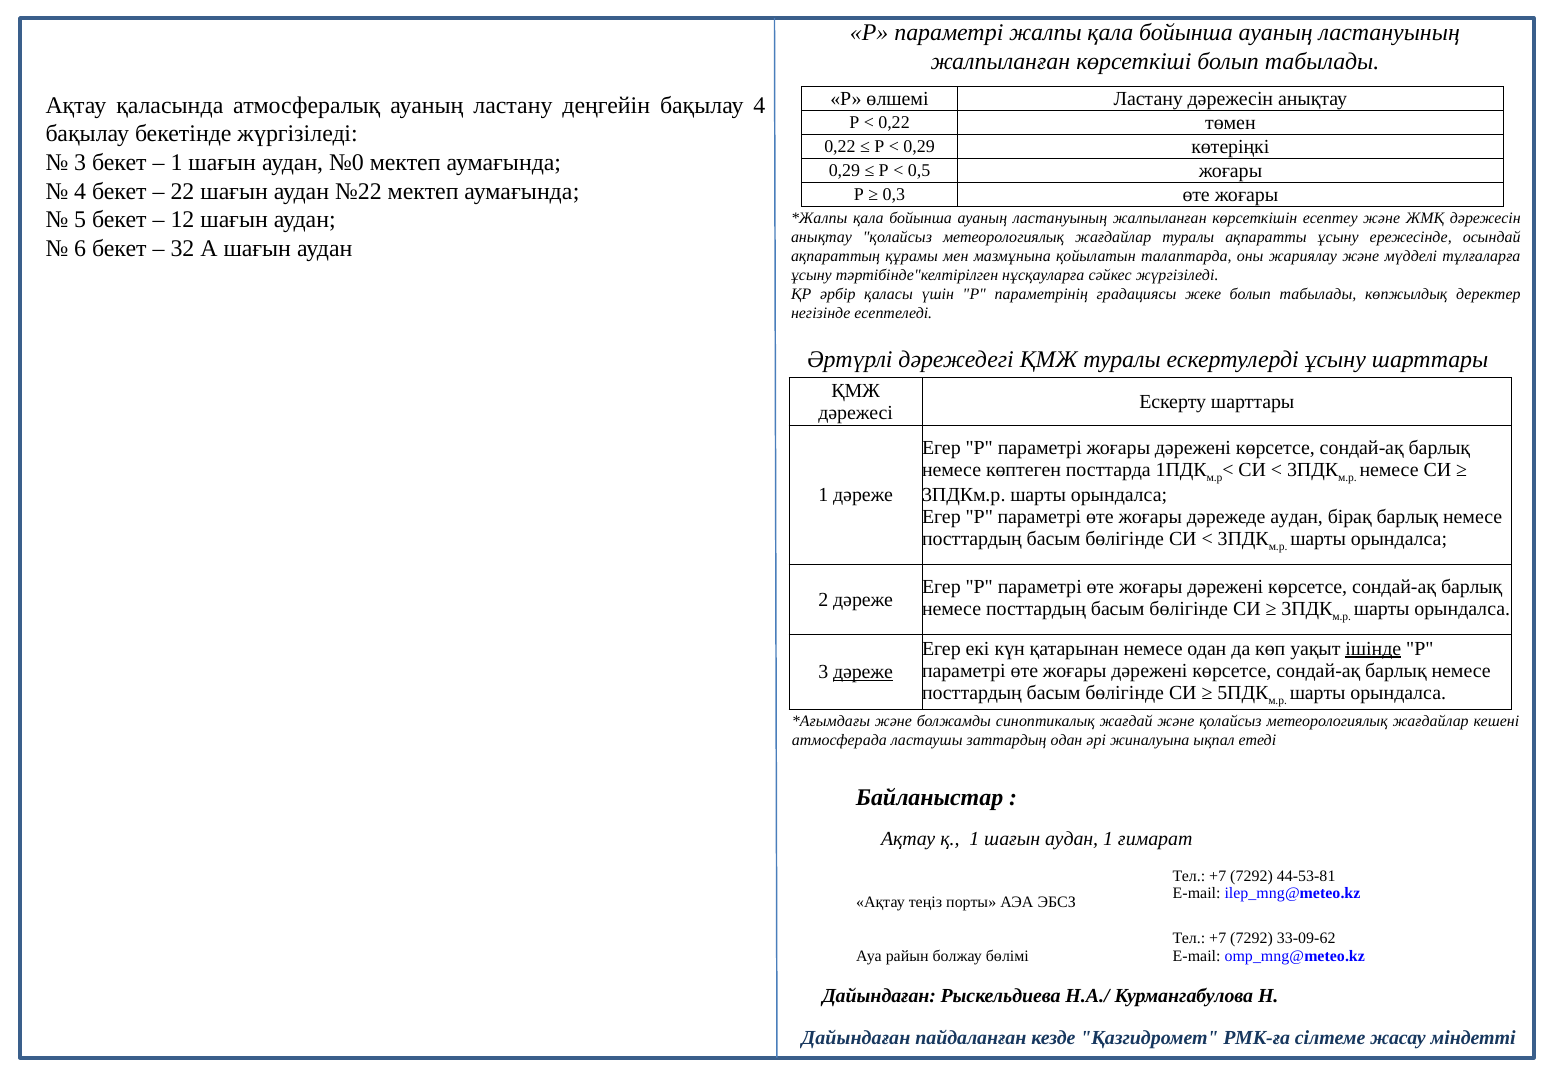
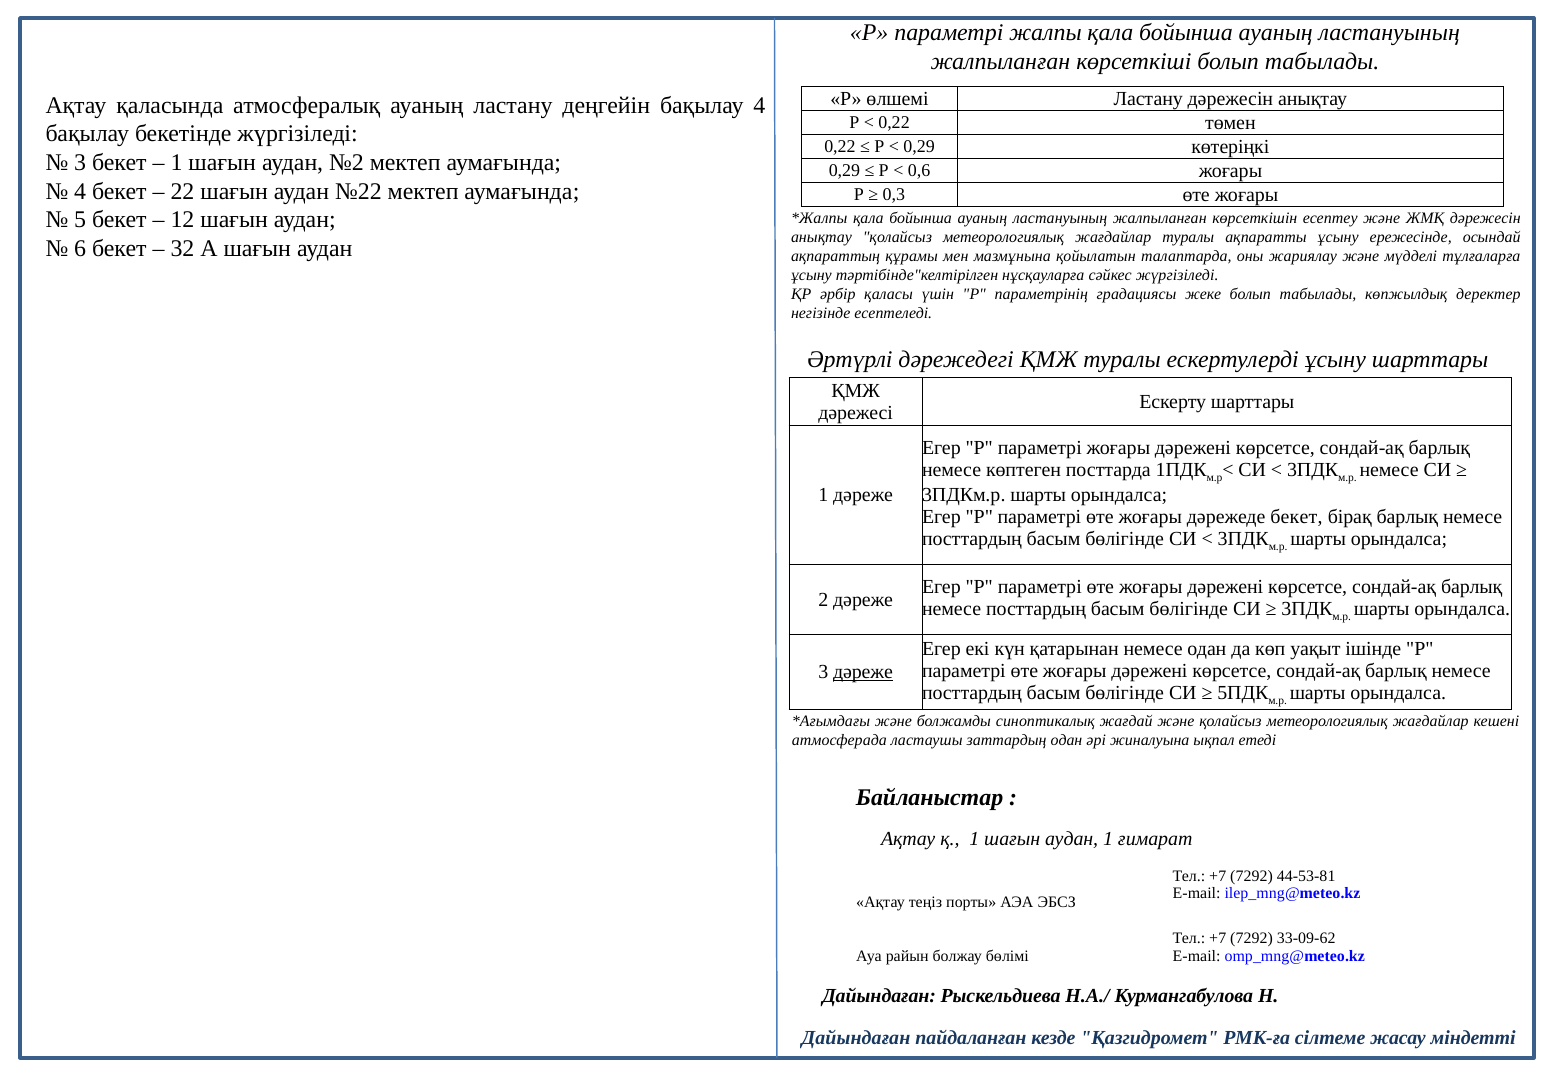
№0: №0 -> №2 (346, 163)
0,5: 0,5 -> 0,6 (919, 171)
дәрежеде аудан: аудан -> бекет (1296, 517)
ішінде underline: present -> none (1373, 648)
